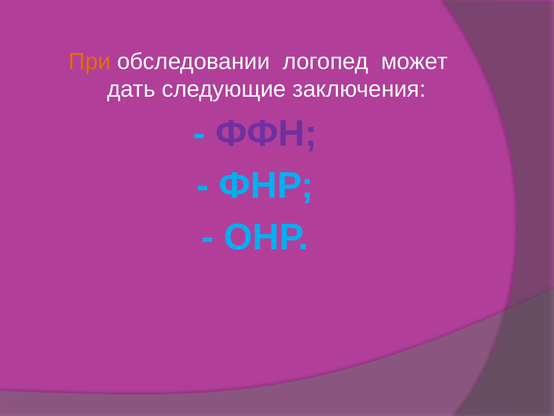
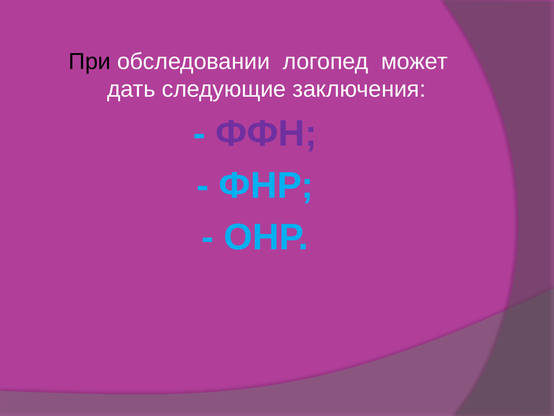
При colour: orange -> black (90, 61)
